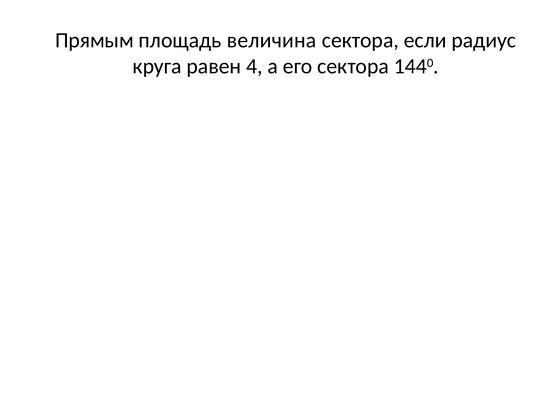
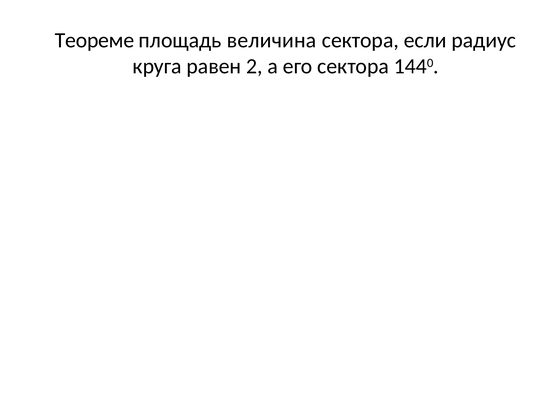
Прямым: Прямым -> Теореме (94, 40)
4: 4 -> 2 (254, 66)
